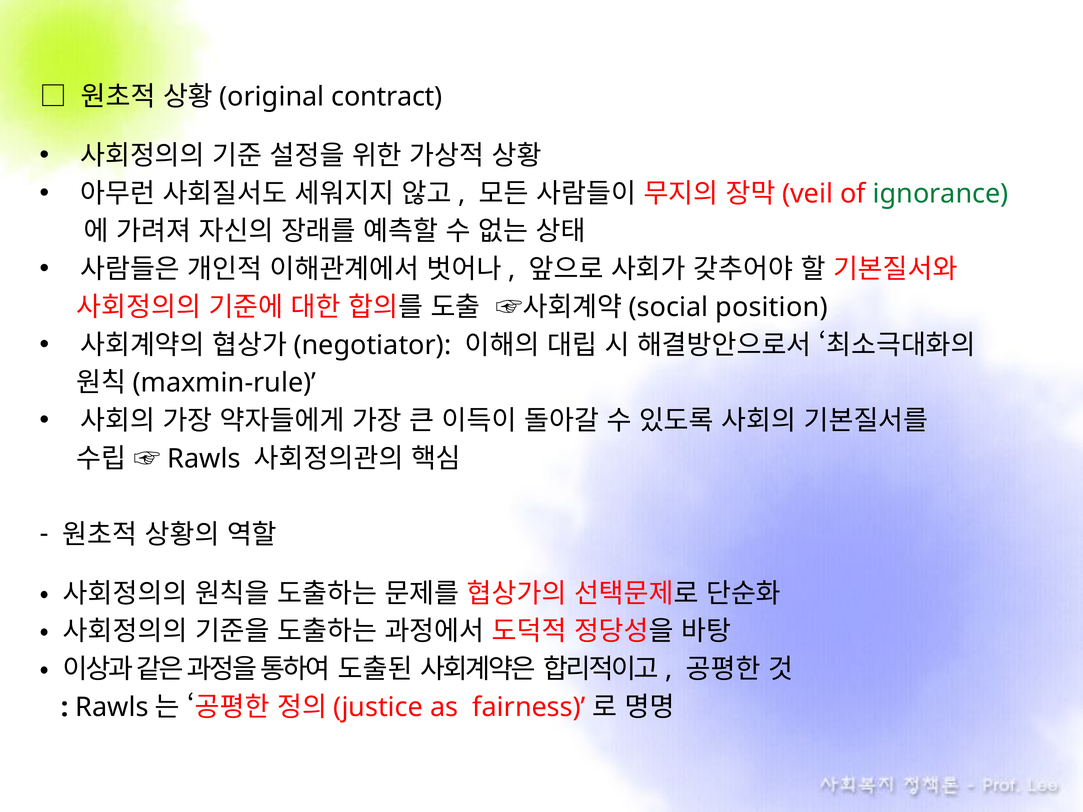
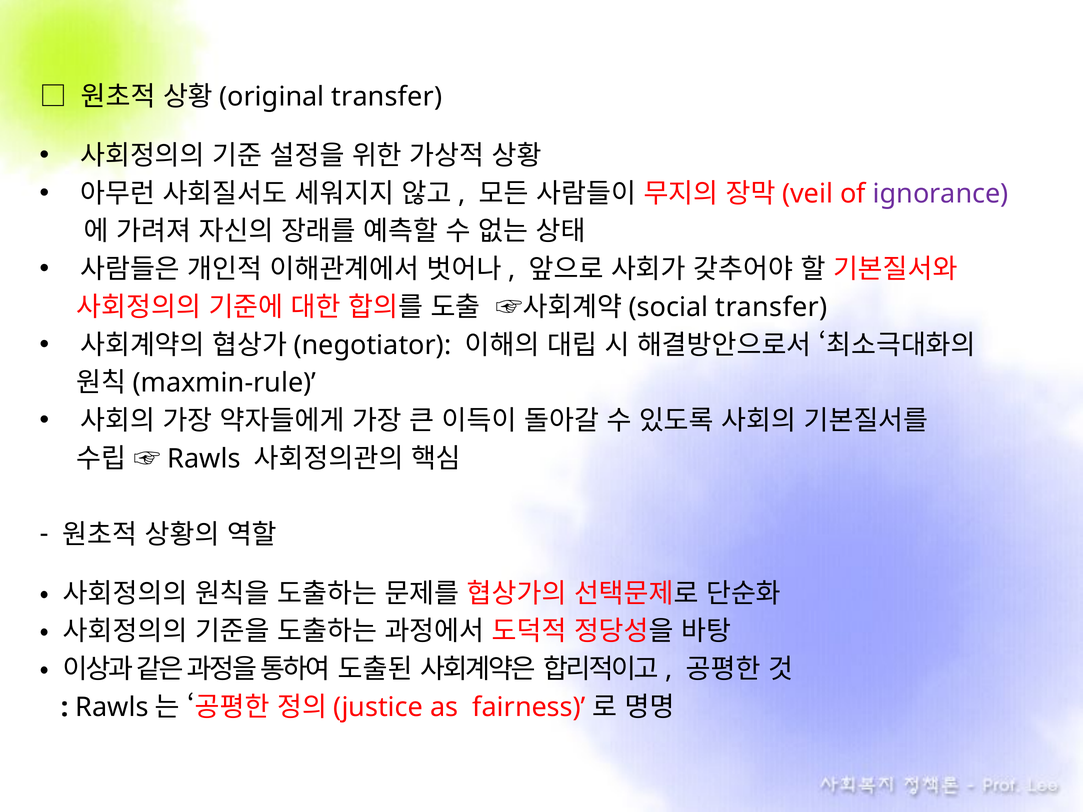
contract: contract -> transfer (387, 97)
ignorance colour: green -> purple (941, 194)
position: position -> transfer (771, 307)
